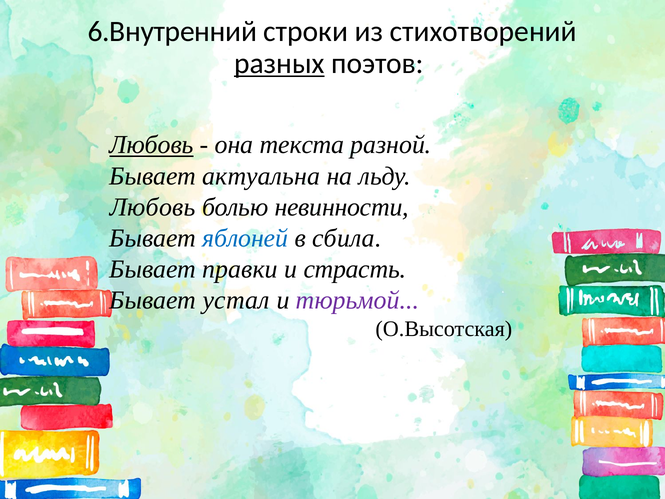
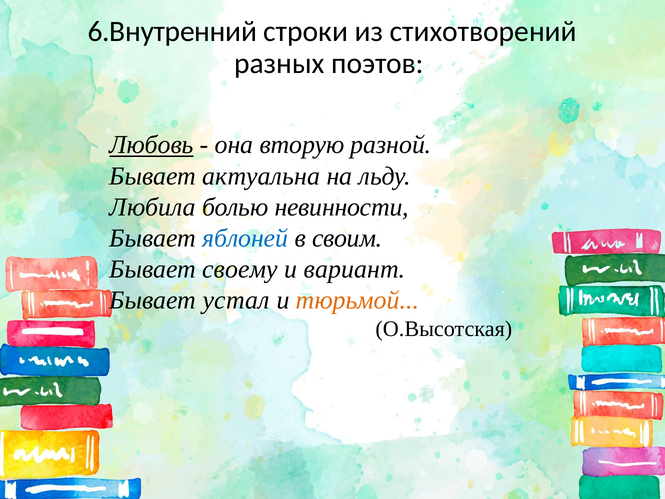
разных underline: present -> none (279, 64)
текста: текста -> вторую (302, 145)
Любовь: Любовь -> Любила (153, 207)
сбила: сбила -> своим (347, 238)
правки: правки -> своему (240, 269)
страсть: страсть -> вариант (355, 269)
тюрьмой colour: purple -> orange (357, 300)
